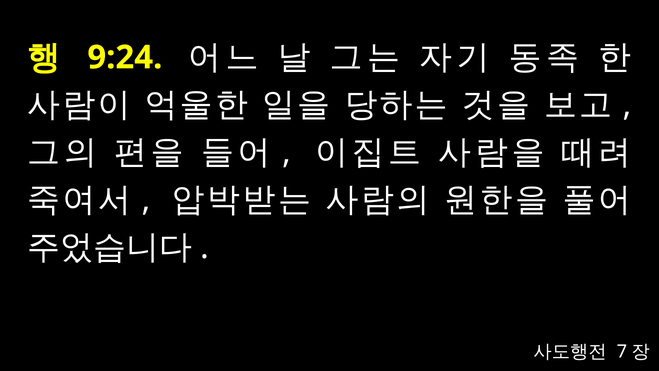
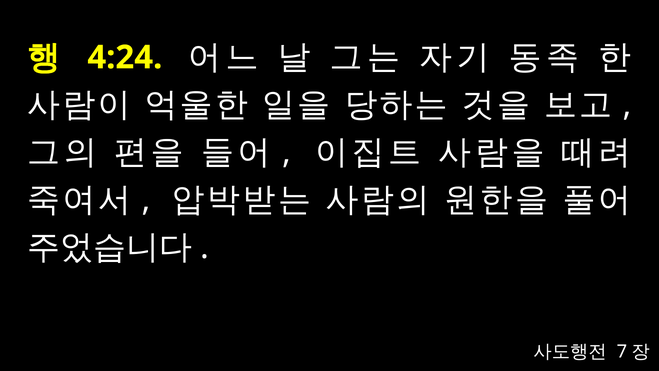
9:24: 9:24 -> 4:24 (125, 57)
